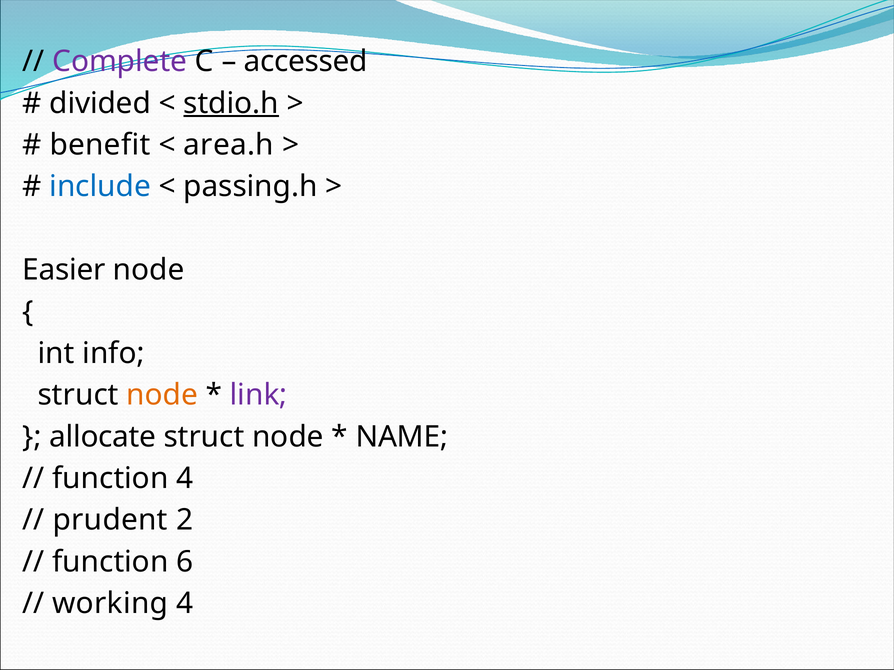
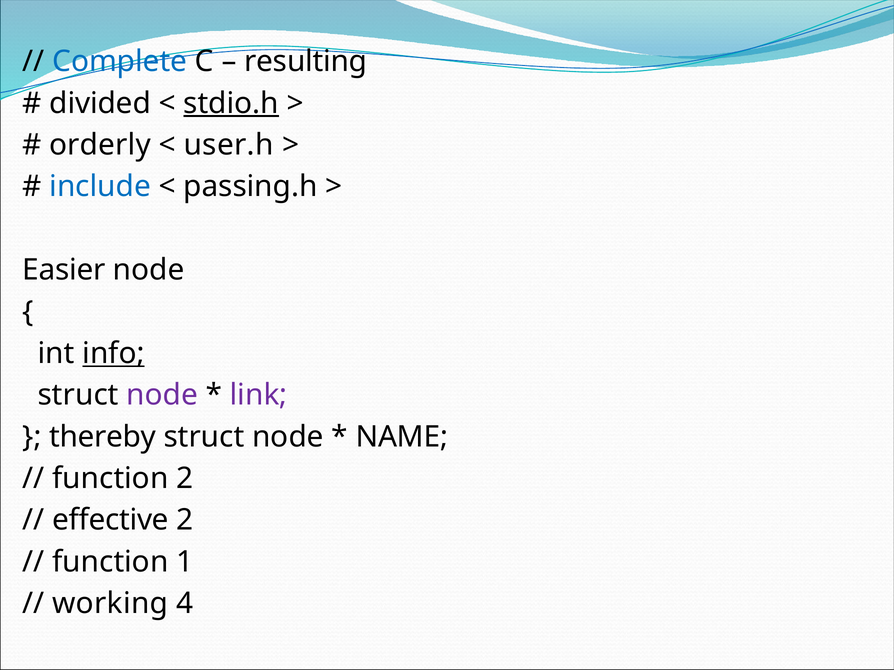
Complete colour: purple -> blue (120, 62)
accessed: accessed -> resulting (306, 62)
benefit: benefit -> orderly (100, 145)
area.h: area.h -> user.h (229, 145)
info underline: none -> present (114, 354)
node colour: orange -> purple (162, 395)
allocate: allocate -> thereby (103, 437)
function 4: 4 -> 2 (185, 479)
prudent: prudent -> effective (110, 520)
6: 6 -> 1 (185, 562)
